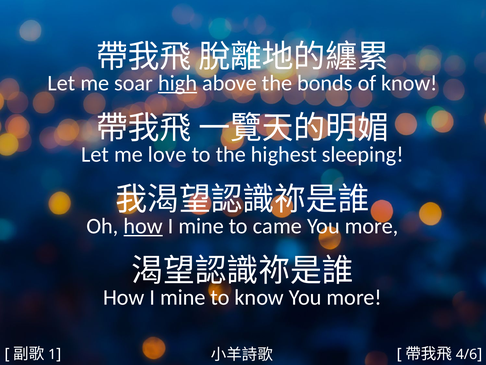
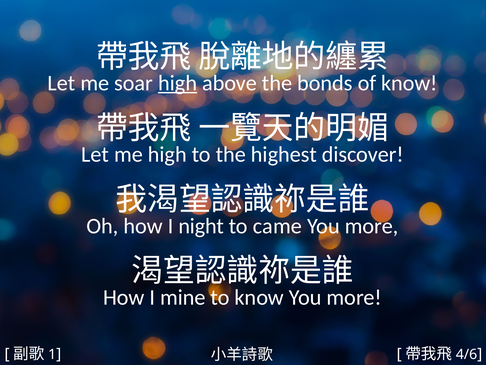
me love: love -> high (167, 154)
sleeping: sleeping -> discover (363, 154)
how underline: present -> none (143, 226)
mine: mine -> night (201, 226)
